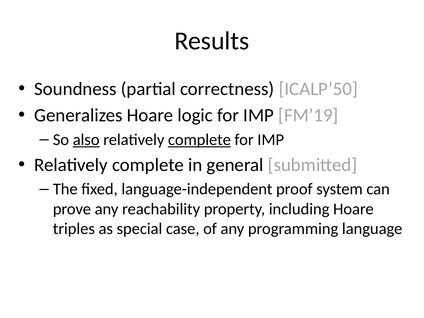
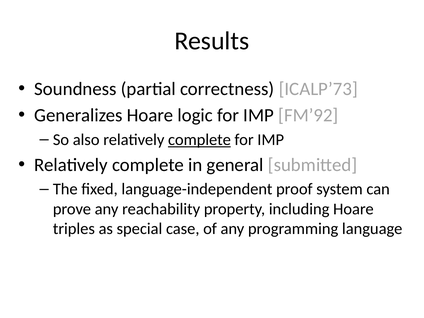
ICALP’50: ICALP’50 -> ICALP’73 (318, 89)
FM’19: FM’19 -> FM’92 (308, 115)
also underline: present -> none (86, 140)
